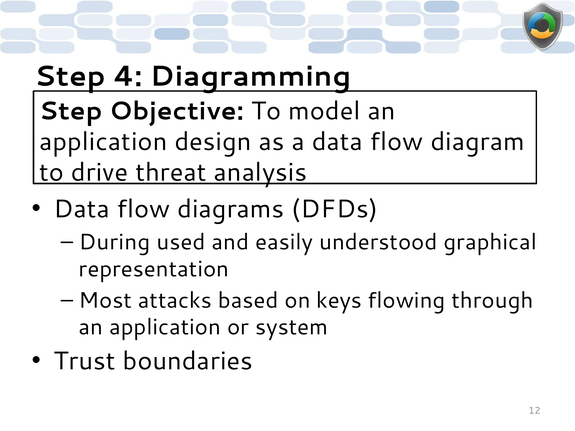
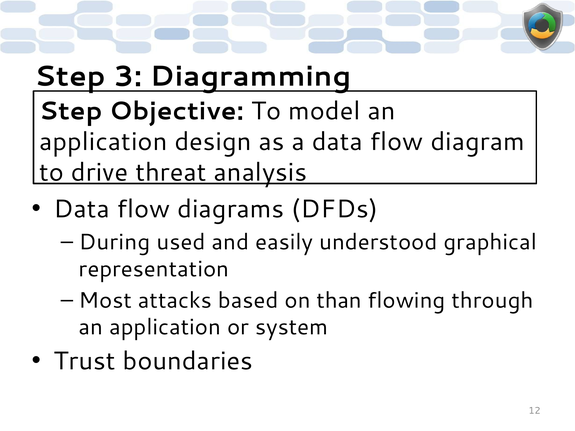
4: 4 -> 3 (128, 76)
keys: keys -> than (339, 300)
